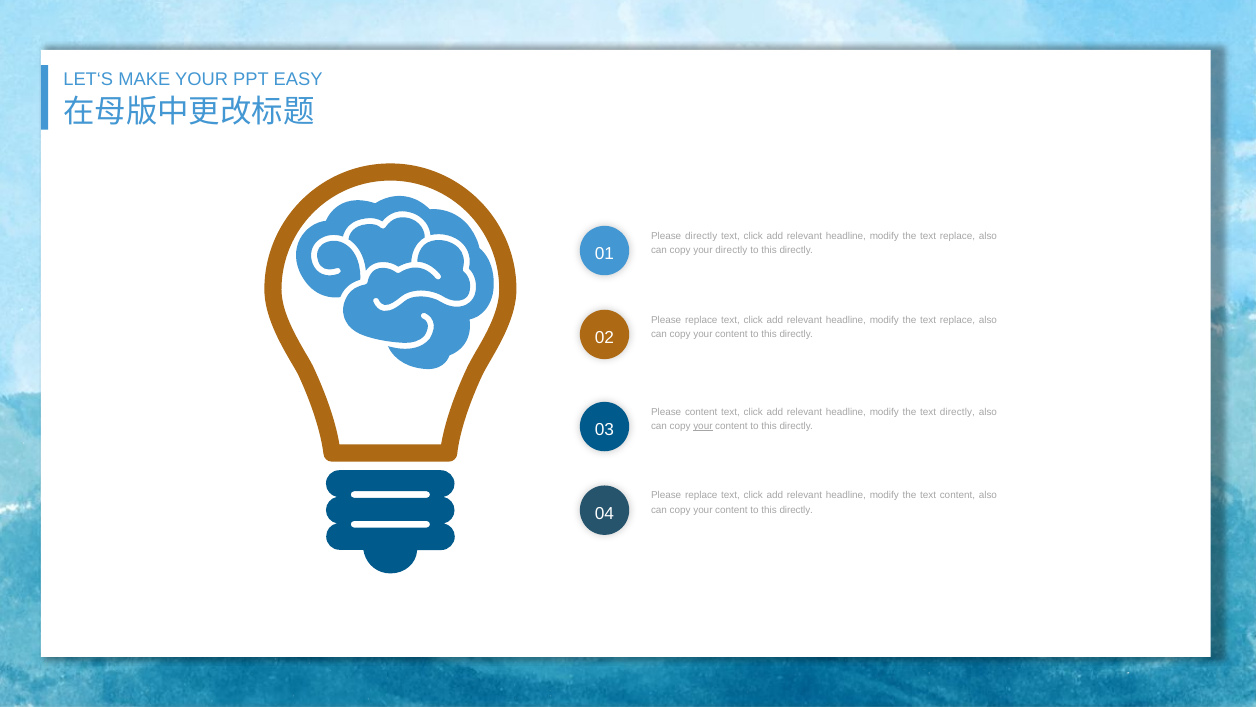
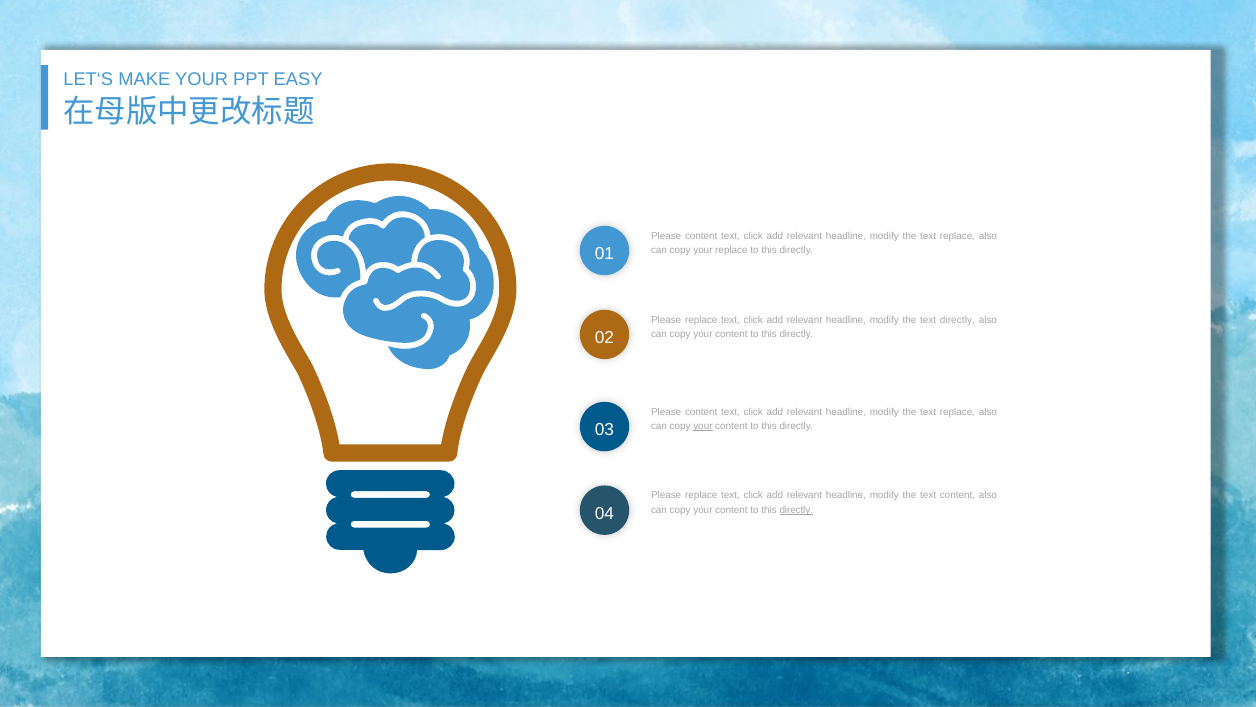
directly: directly -> content (701, 236)
your directly: directly -> replace (731, 250)
replace: replace -> directly (957, 320)
directly: directly -> replace (957, 412)
directly underline: none -> present (796, 510)
